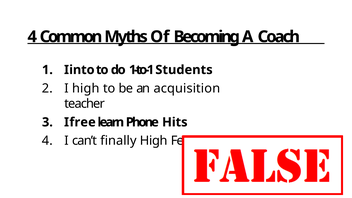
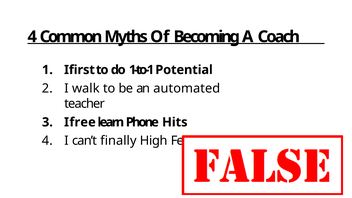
into: into -> first (82, 70)
Students: Students -> Potential (184, 70)
I high: high -> walk (86, 88)
acquisition: acquisition -> automated (187, 88)
